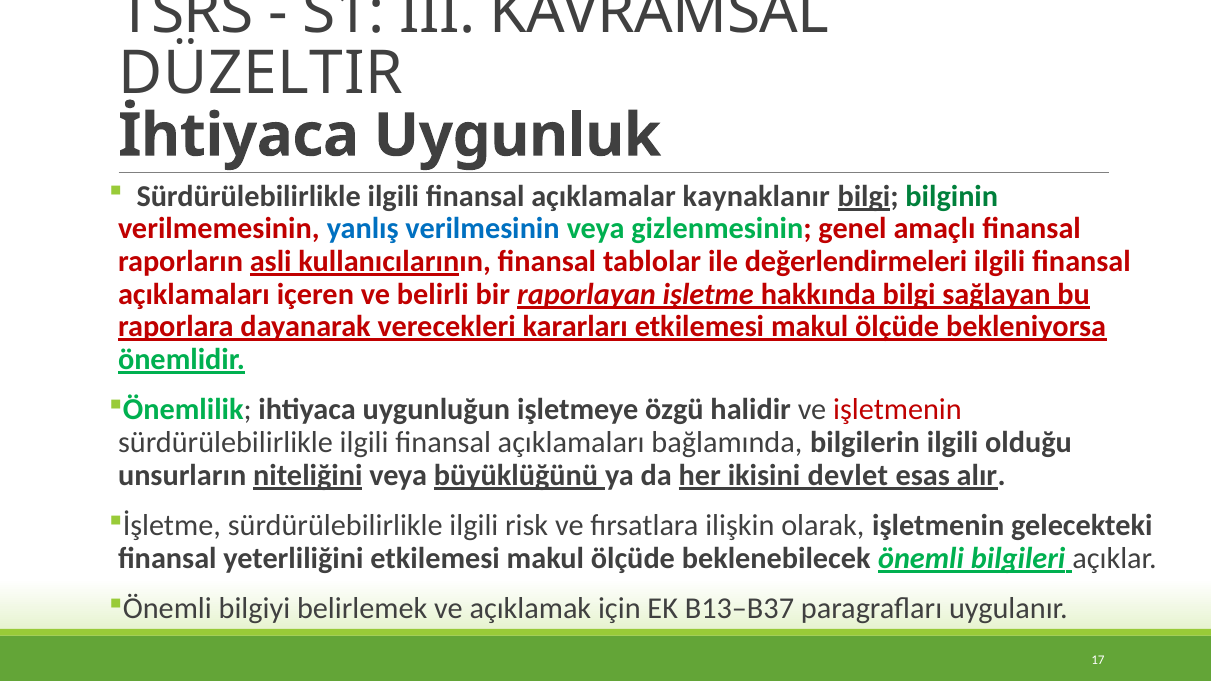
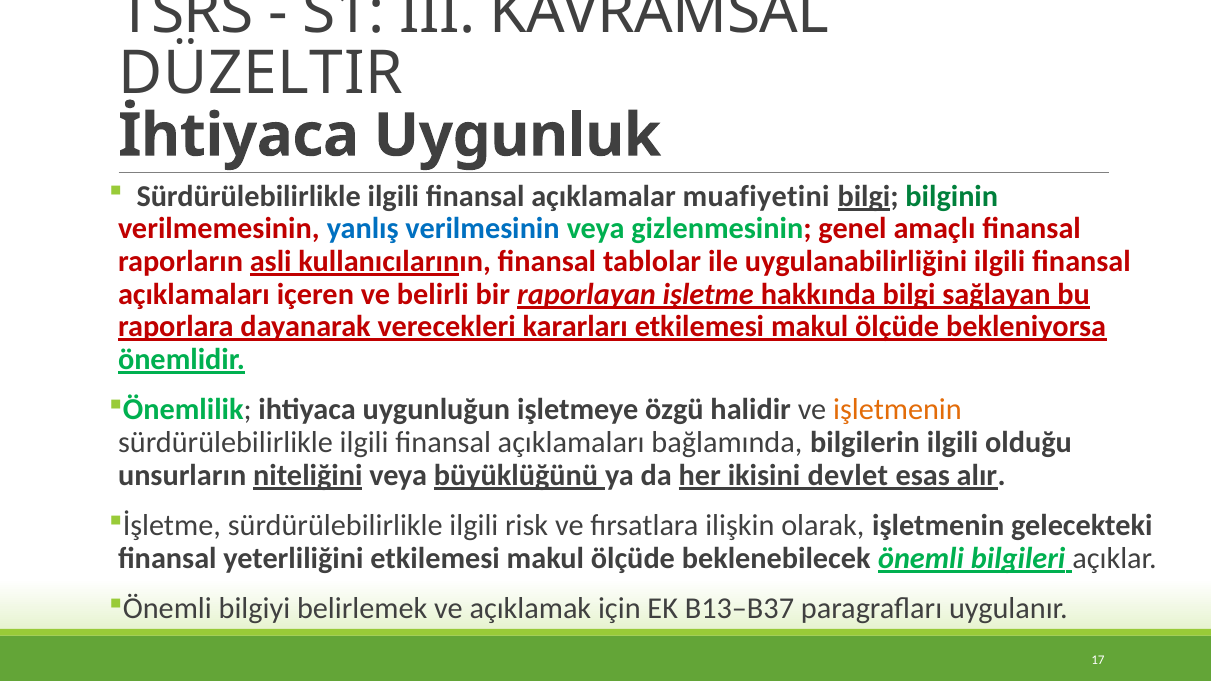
kaynaklanır: kaynaklanır -> muafiyetini (756, 196)
değerlendirmeleri: değerlendirmeleri -> uygulanabilirliğini (856, 262)
işletmenin colour: red -> orange (897, 410)
